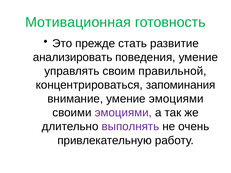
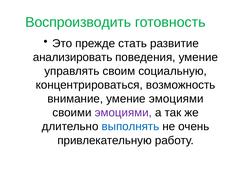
Мотивационная: Мотивационная -> Воспроизводить (78, 22)
правильной: правильной -> социальную (173, 71)
запоминания: запоминания -> возможность (181, 85)
выполнять colour: purple -> blue (130, 127)
